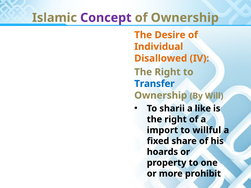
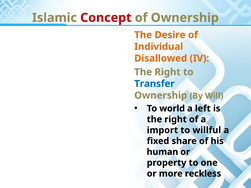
Concept colour: purple -> red (106, 18)
sharii: sharii -> world (172, 109)
like: like -> left (203, 109)
hoards: hoards -> human (162, 152)
prohibit: prohibit -> reckless (203, 174)
